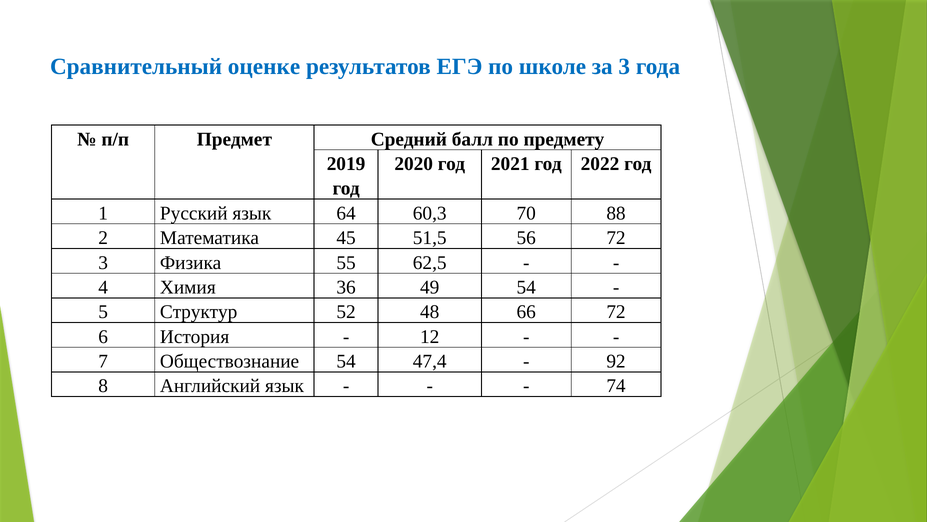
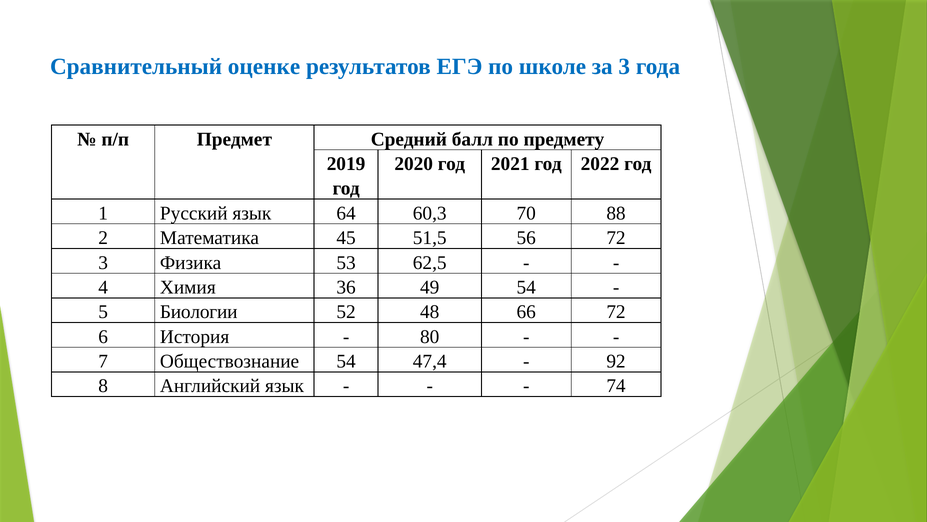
55: 55 -> 53 (346, 262)
Структур: Структур -> Биологии (199, 312)
12: 12 -> 80 (430, 336)
